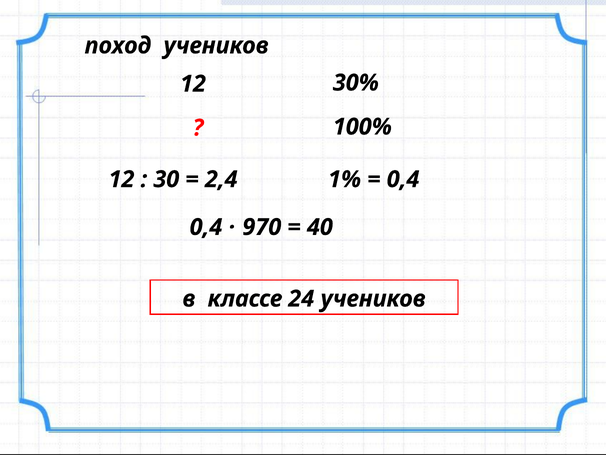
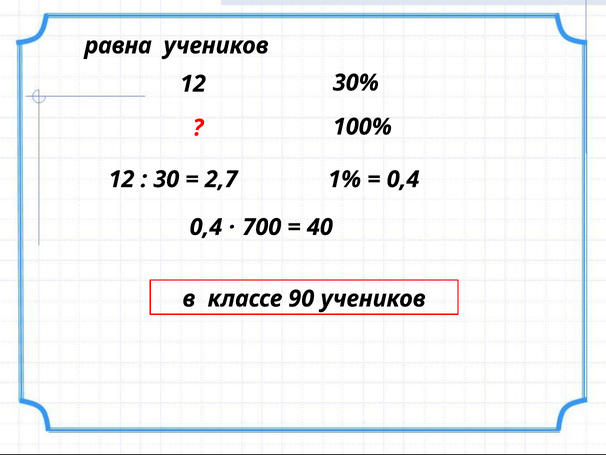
поход: поход -> равна (118, 46)
2,4: 2,4 -> 2,7 (221, 179)
970: 970 -> 700 (262, 227)
24: 24 -> 90 (301, 298)
